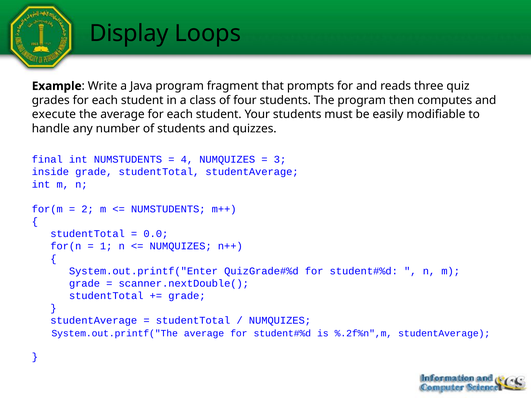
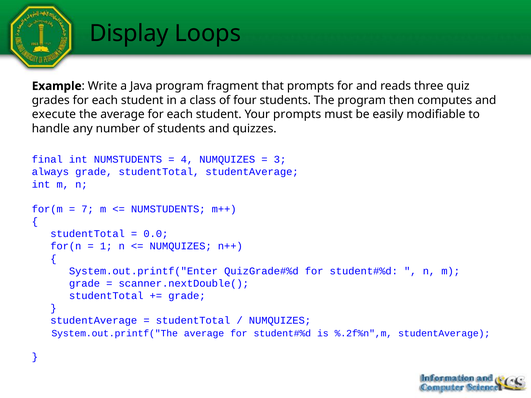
Your students: students -> prompts (297, 114)
inside: inside -> always (50, 172)
2: 2 -> 7 (88, 209)
